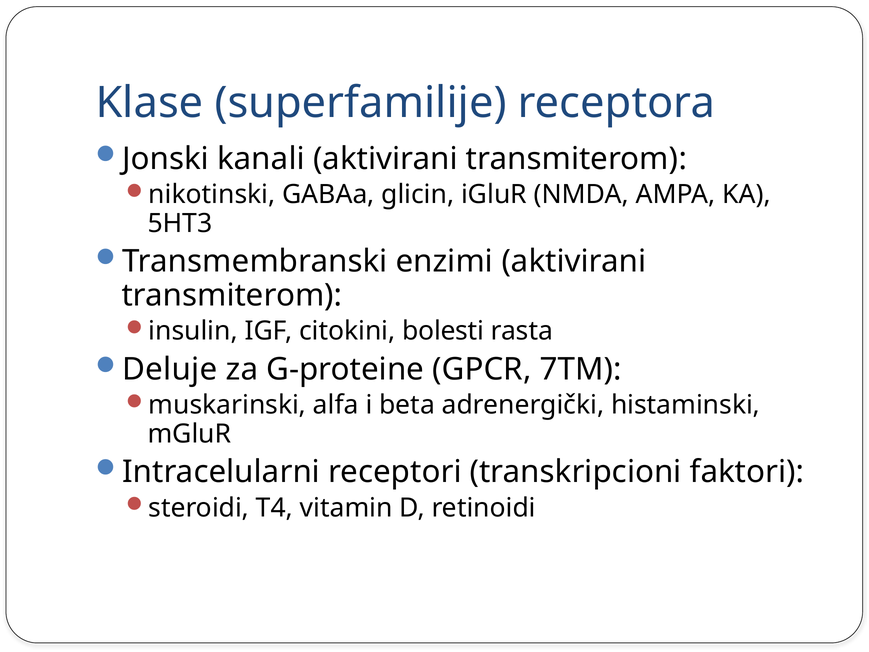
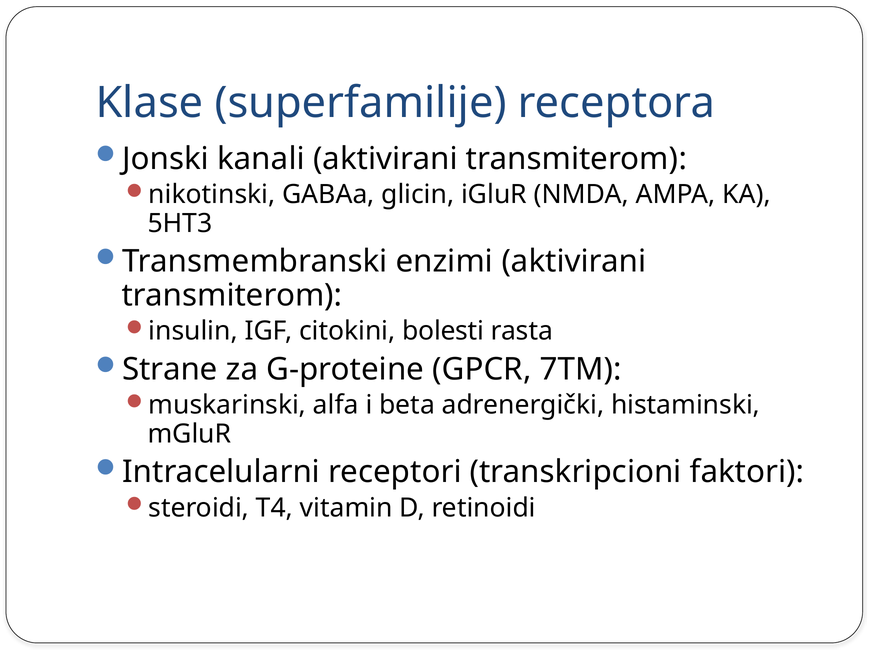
Deluje: Deluje -> Strane (170, 369)
